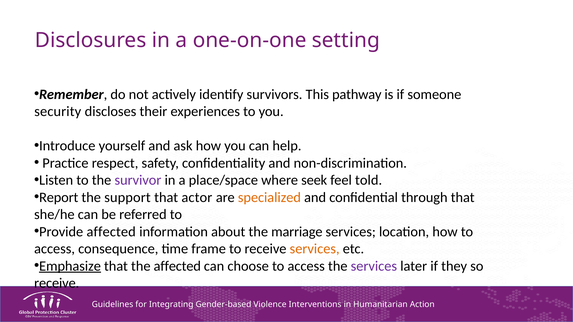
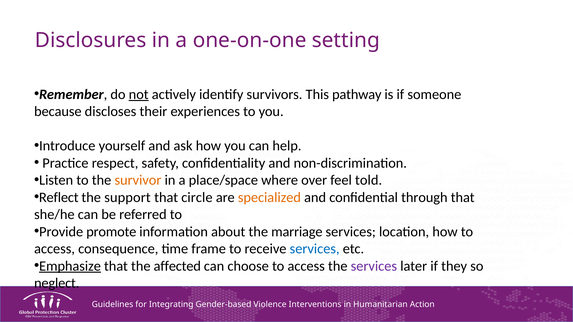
not underline: none -> present (139, 94)
security: security -> because (58, 112)
survivor colour: purple -> orange (138, 180)
seek: seek -> over (314, 180)
Report: Report -> Reflect (59, 198)
actor: actor -> circle (197, 198)
Provide affected: affected -> promote (111, 232)
services colour: orange -> blue (315, 249)
receive: receive -> neglect (57, 283)
